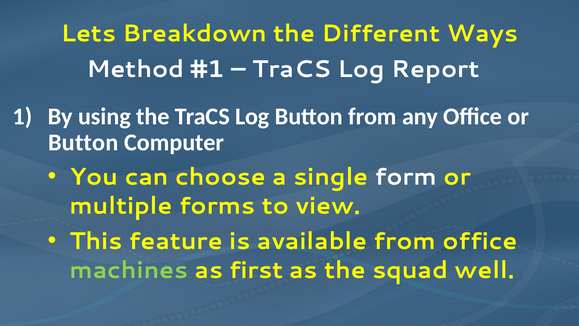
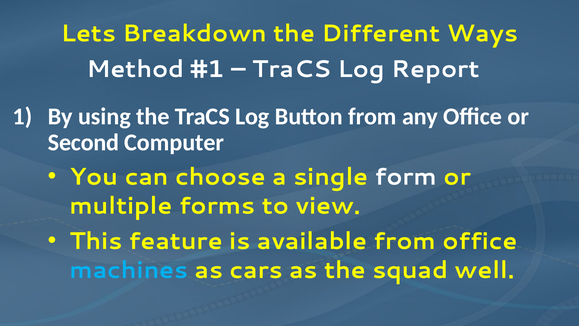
Button: Button -> Second (83, 142)
machines colour: light green -> light blue (129, 270)
first: first -> cars (256, 270)
